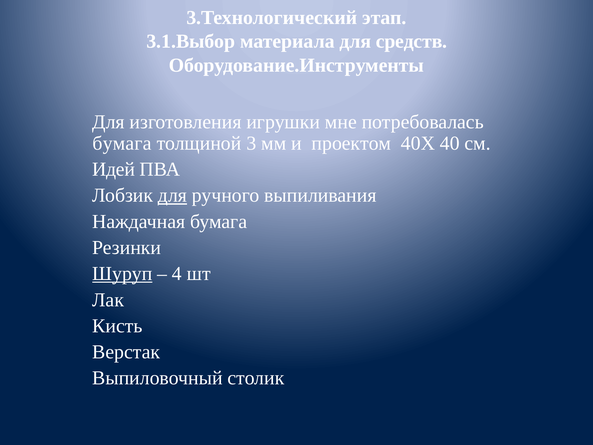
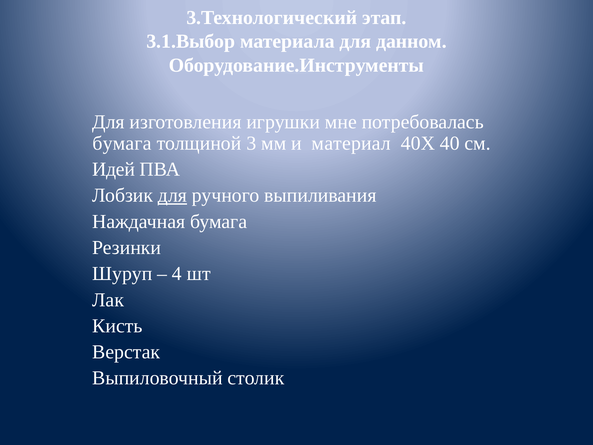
средств: средств -> данном (411, 41)
проектом: проектом -> материал (351, 143)
Шуруп underline: present -> none (122, 274)
